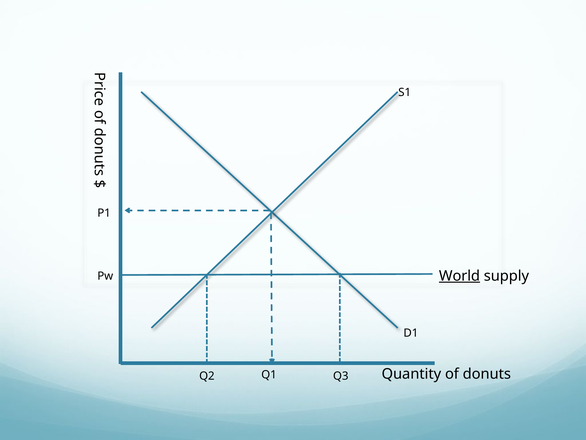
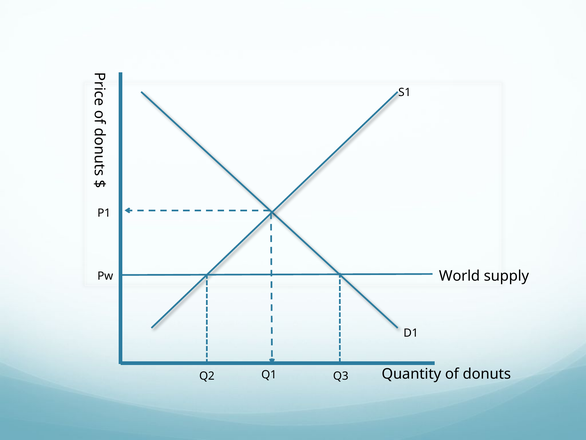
World underline: present -> none (459, 276)
